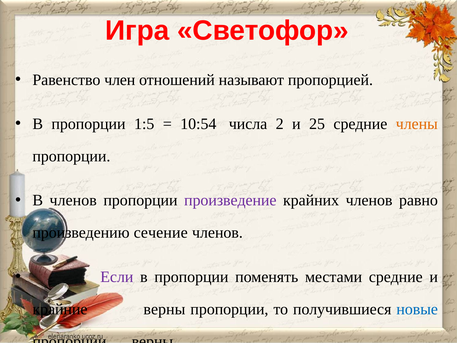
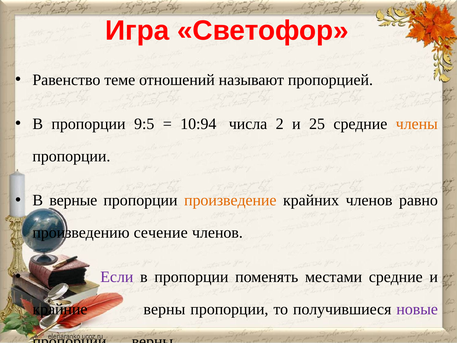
член: член -> теме (120, 80)
1:5: 1:5 -> 9:5 (144, 124)
10:54: 10:54 -> 10:94 (198, 124)
В членов: членов -> верные (73, 200)
произведение colour: purple -> orange (230, 200)
новые colour: blue -> purple (417, 309)
